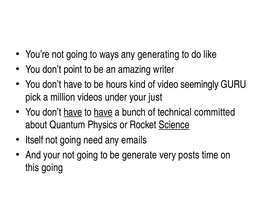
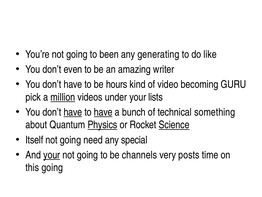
ways: ways -> been (109, 54)
point: point -> even (73, 69)
seemingly: seemingly -> becoming (199, 84)
million underline: none -> present (63, 97)
just: just -> lists (156, 97)
committed: committed -> something (215, 112)
Physics underline: none -> present (102, 125)
emails: emails -> special (134, 140)
your underline: none -> present (52, 155)
generate: generate -> channels (140, 155)
